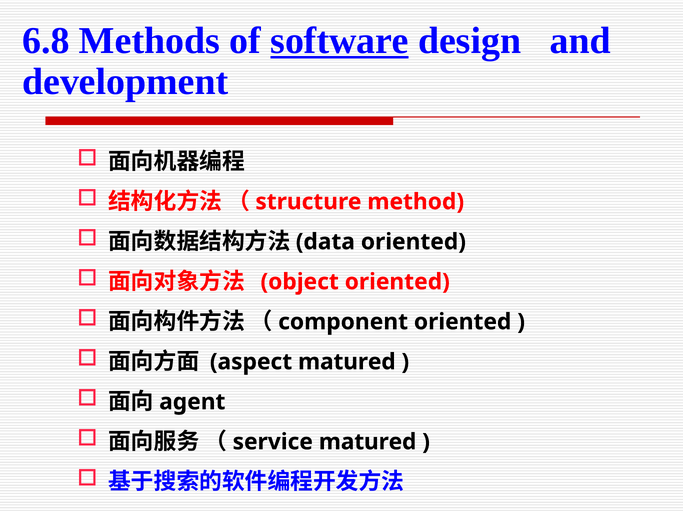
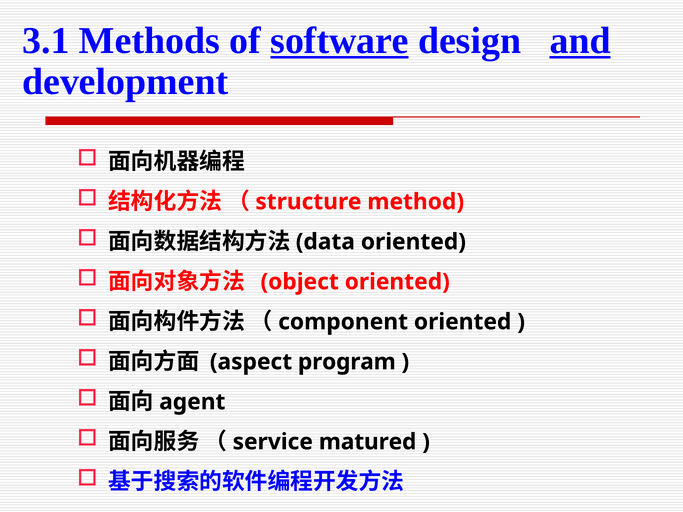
6.8: 6.8 -> 3.1 (46, 41)
and underline: none -> present (580, 41)
aspect matured: matured -> program (347, 362)
